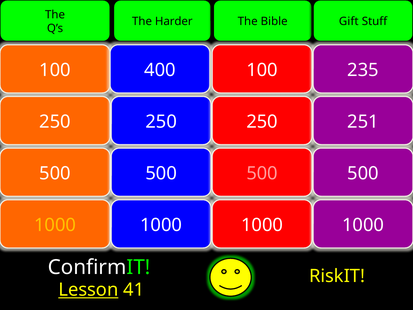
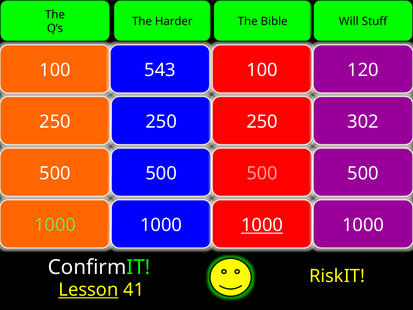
Gift: Gift -> Will (349, 21)
400: 400 -> 543 (160, 70)
235: 235 -> 120 (363, 70)
251: 251 -> 302 (363, 122)
1000 colour: yellow -> light green (55, 225)
1000 underline: none -> present (262, 225)
